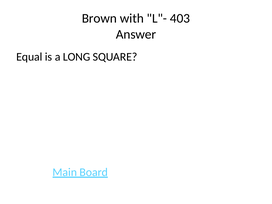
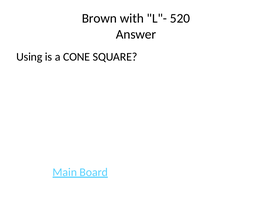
403: 403 -> 520 (180, 18)
Equal: Equal -> Using (29, 57)
LONG: LONG -> CONE (77, 57)
